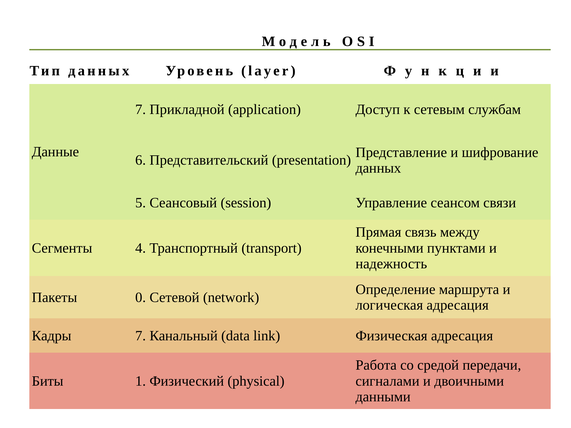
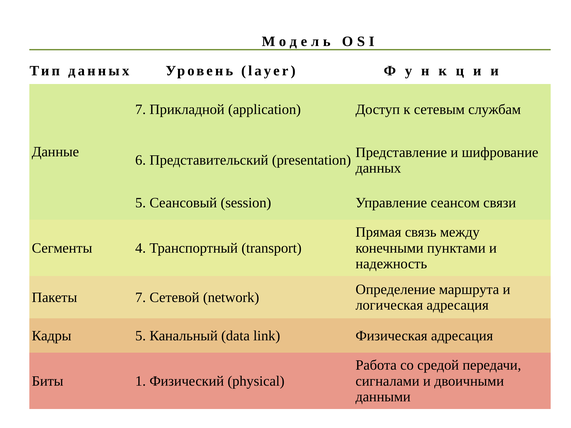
Пакеты 0: 0 -> 7 (141, 298)
Кадры 7: 7 -> 5 (141, 336)
